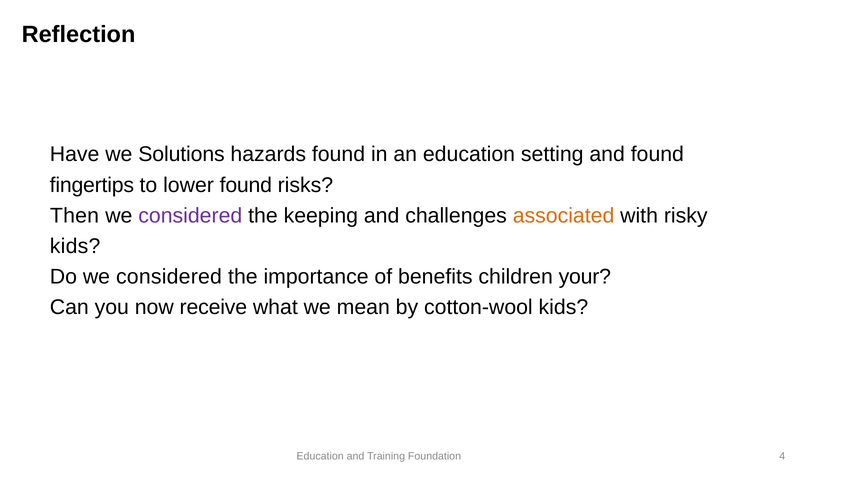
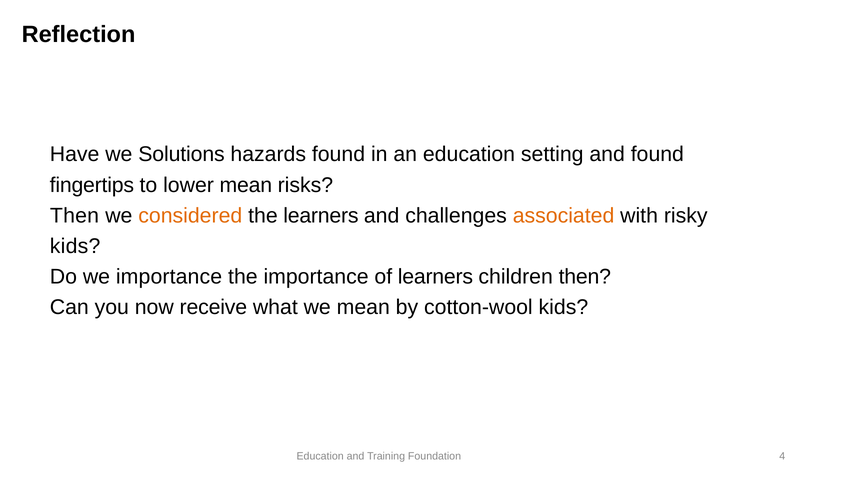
lower found: found -> mean (246, 185)
considered colour: purple -> orange (190, 216)
the keeping: keeping -> learners (321, 216)
Do we considered: considered -> importance (169, 277)
of benefits: benefits -> learners (435, 277)
children your: your -> then (585, 277)
